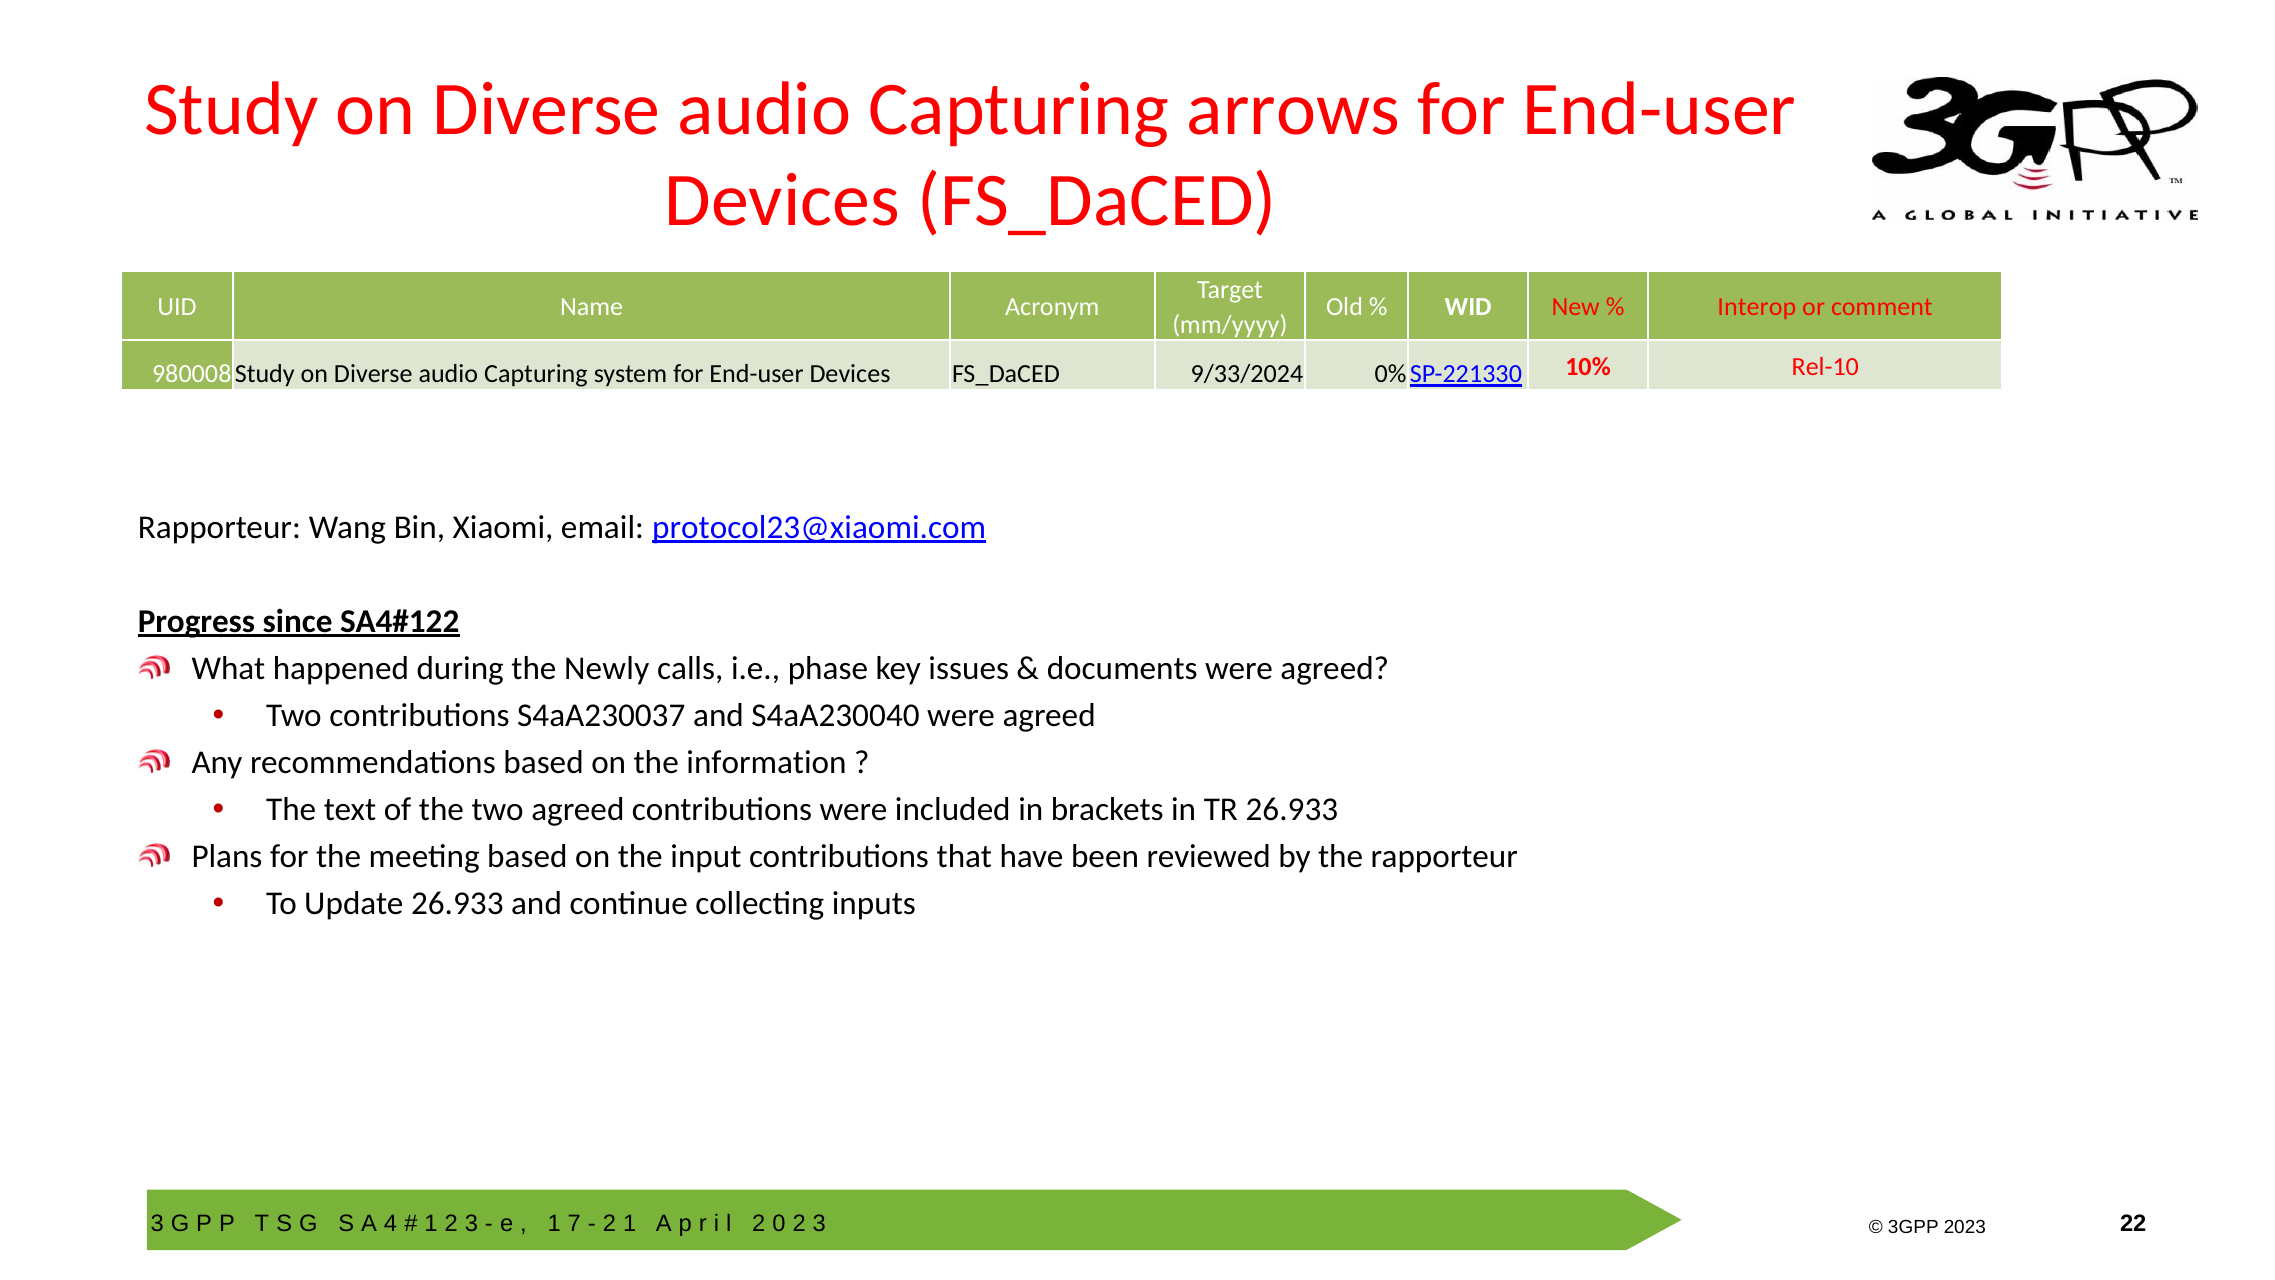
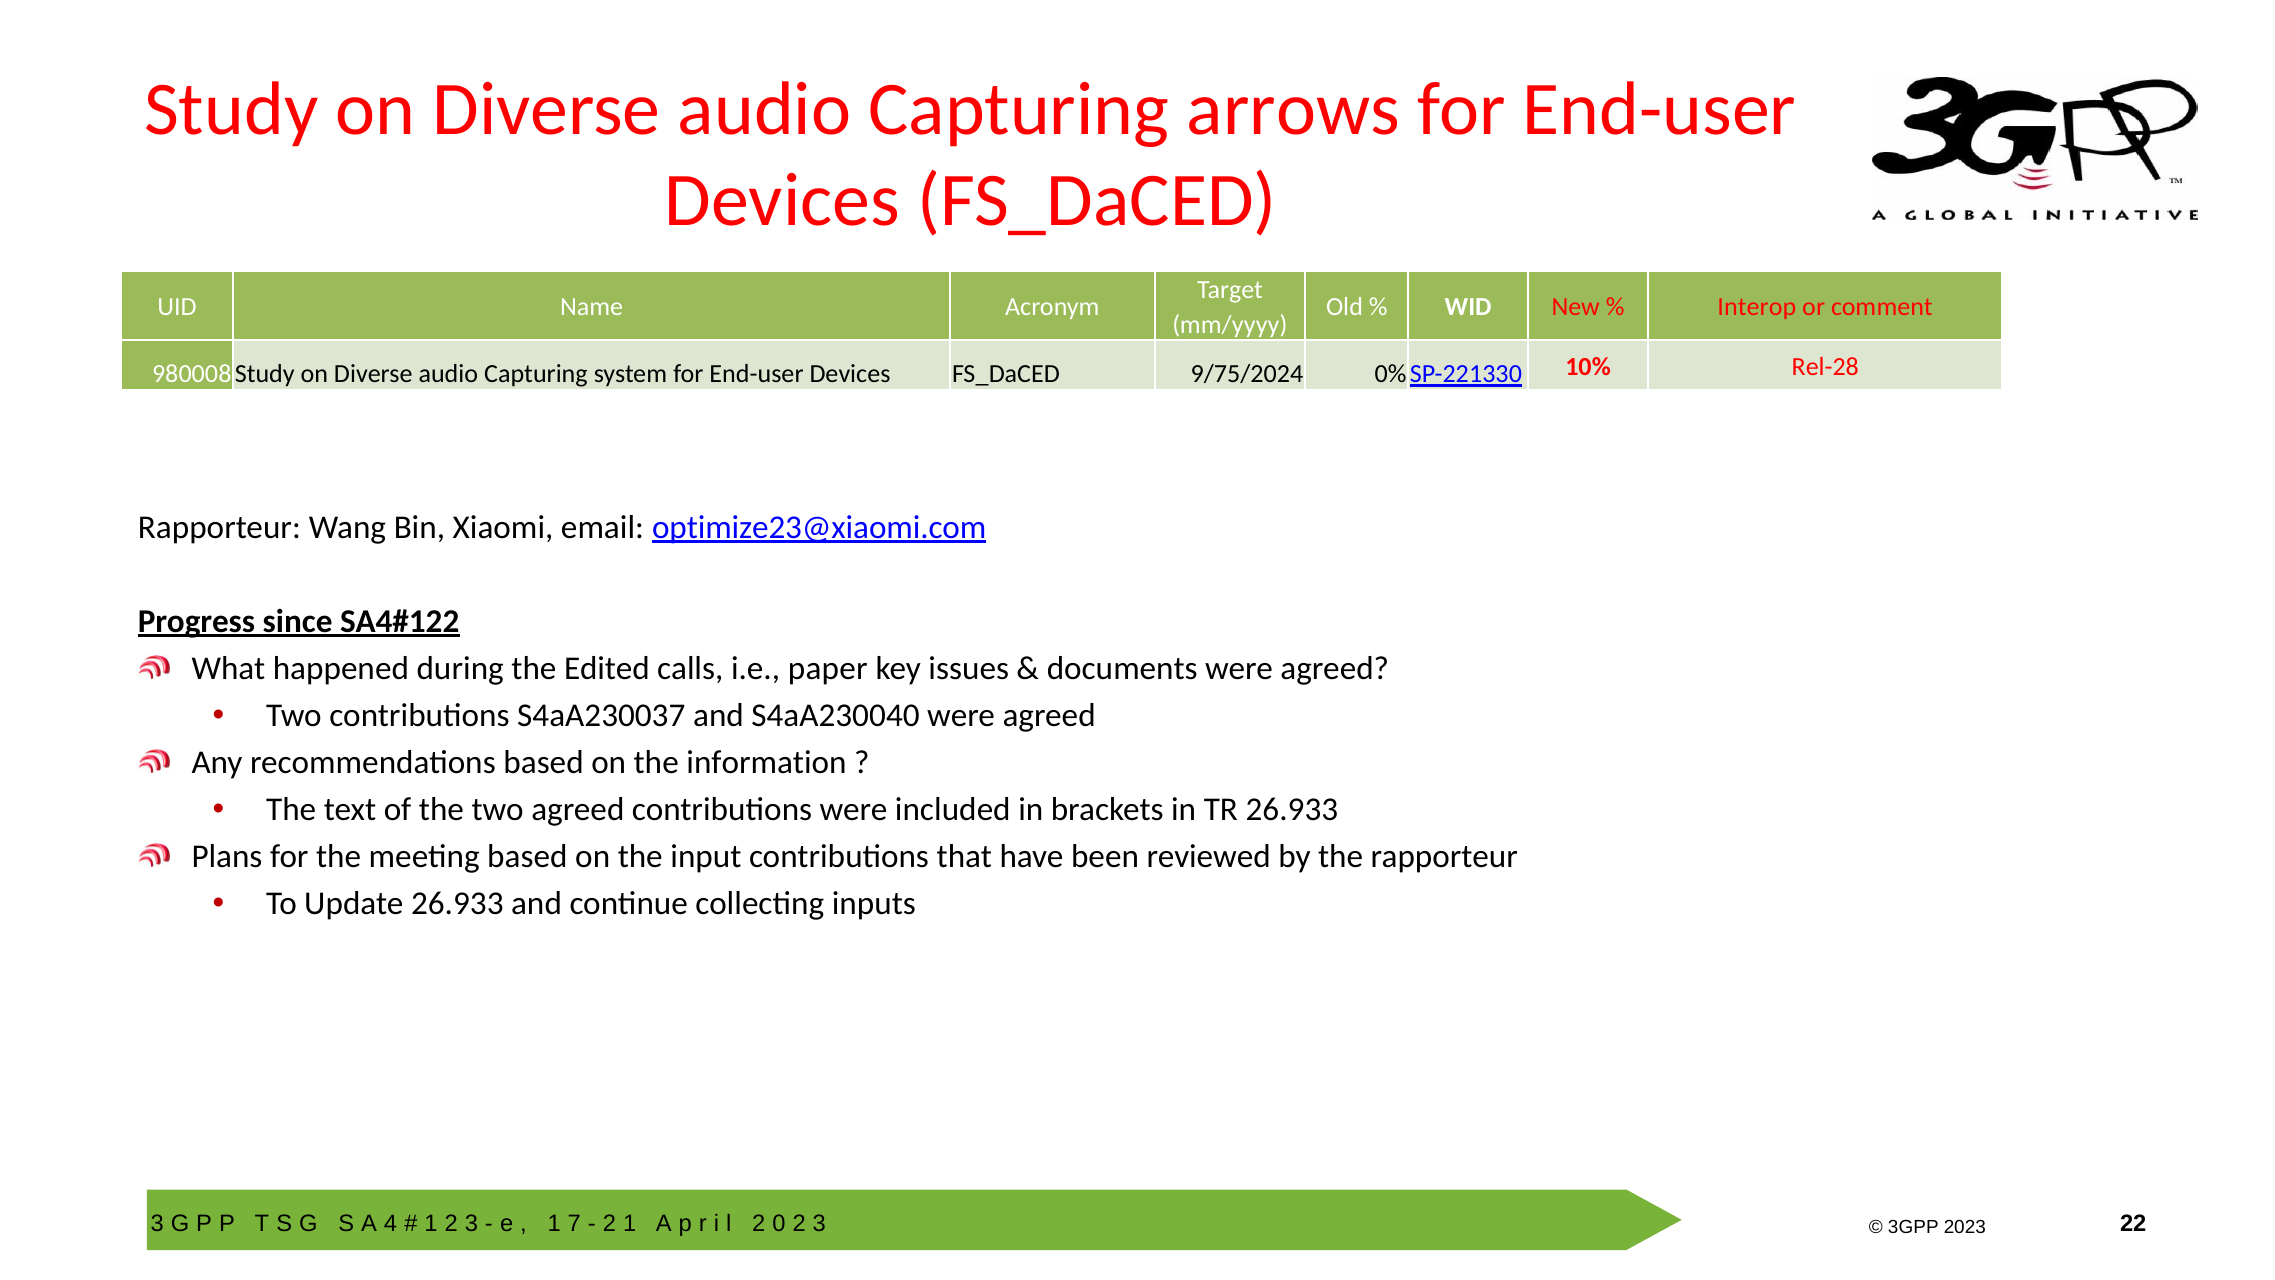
9/33/2024: 9/33/2024 -> 9/75/2024 (1247, 374)
Rel-10: Rel-10 -> Rel-28 (1825, 366)
protocol23@xiaomi.com: protocol23@xiaomi.com -> optimize23@xiaomi.com (819, 527)
Newly: Newly -> Edited (607, 668)
phase: phase -> paper (828, 668)
